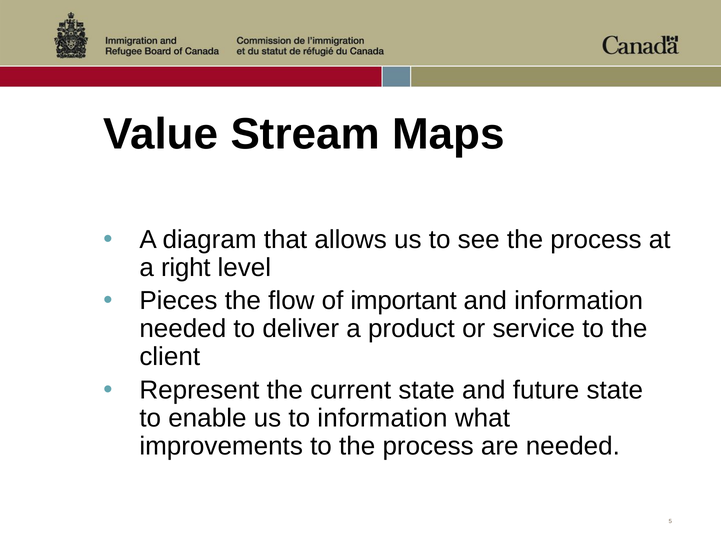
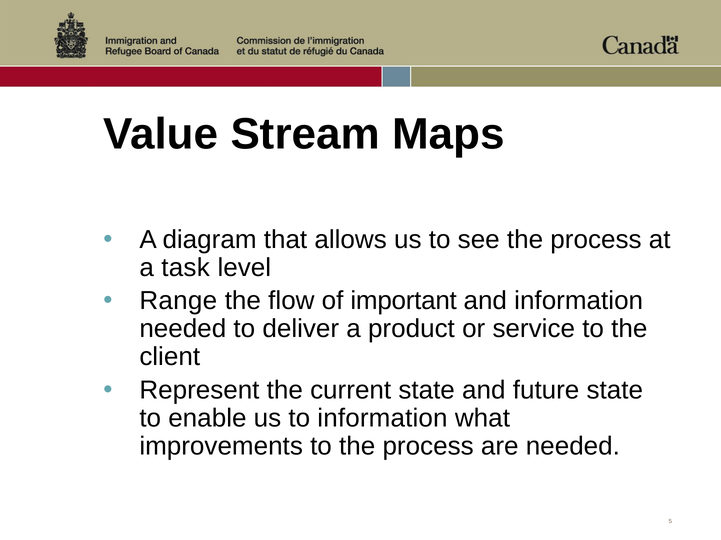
right: right -> task (186, 268)
Pieces: Pieces -> Range (178, 301)
